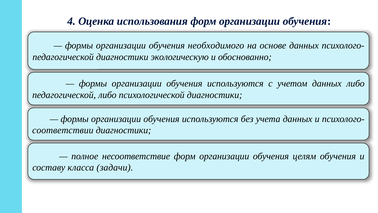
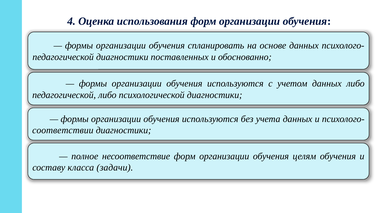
необходимого: необходимого -> спланировать (216, 46)
экологическую: экологическую -> поставленных (180, 57)
